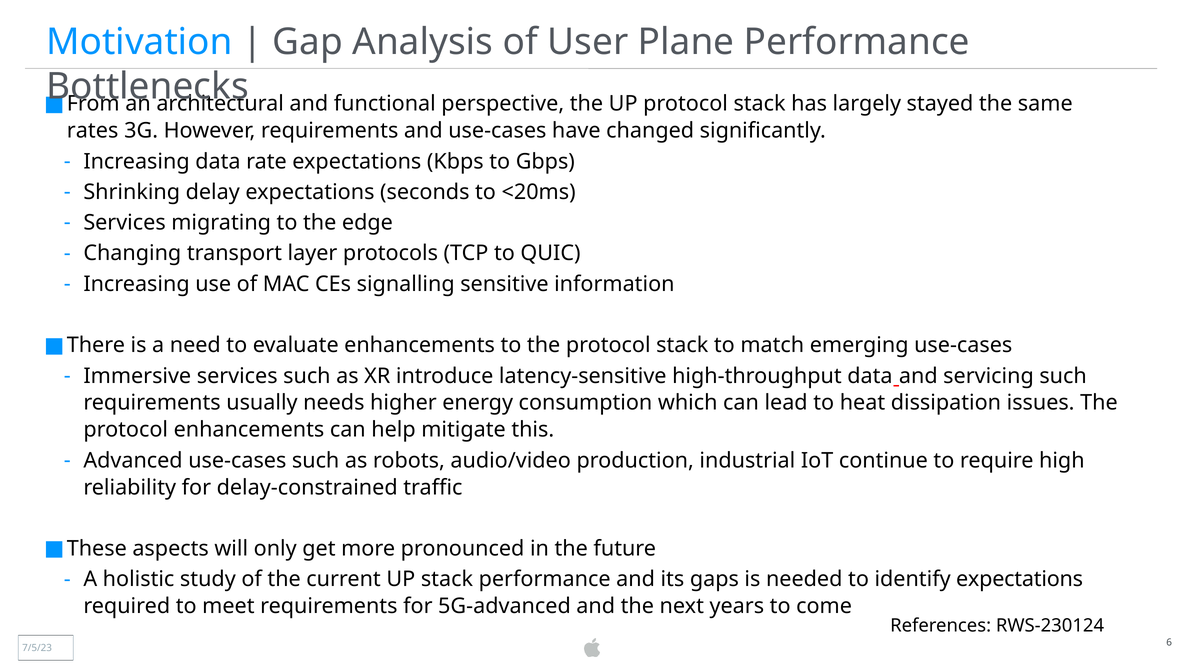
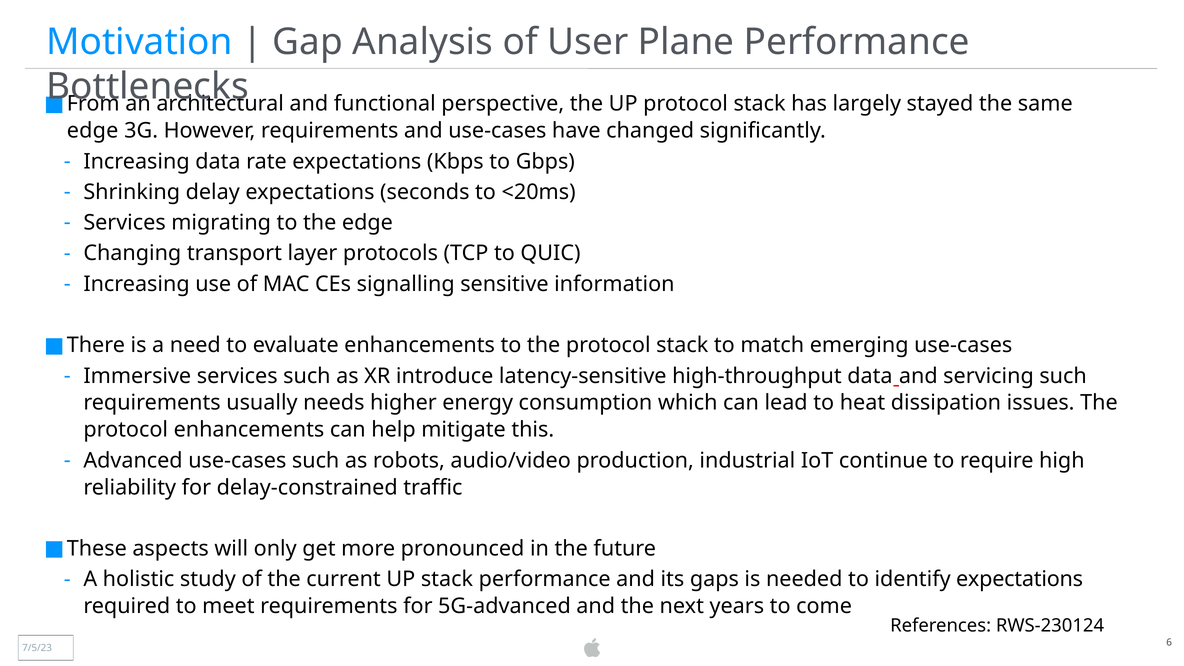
rates: rates -> edge (93, 131)
